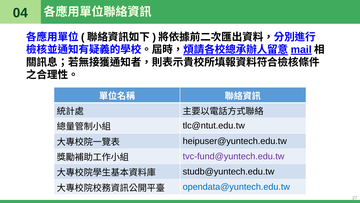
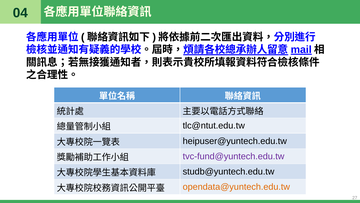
opendata@yuntech.edu.tw colour: blue -> orange (236, 187)
